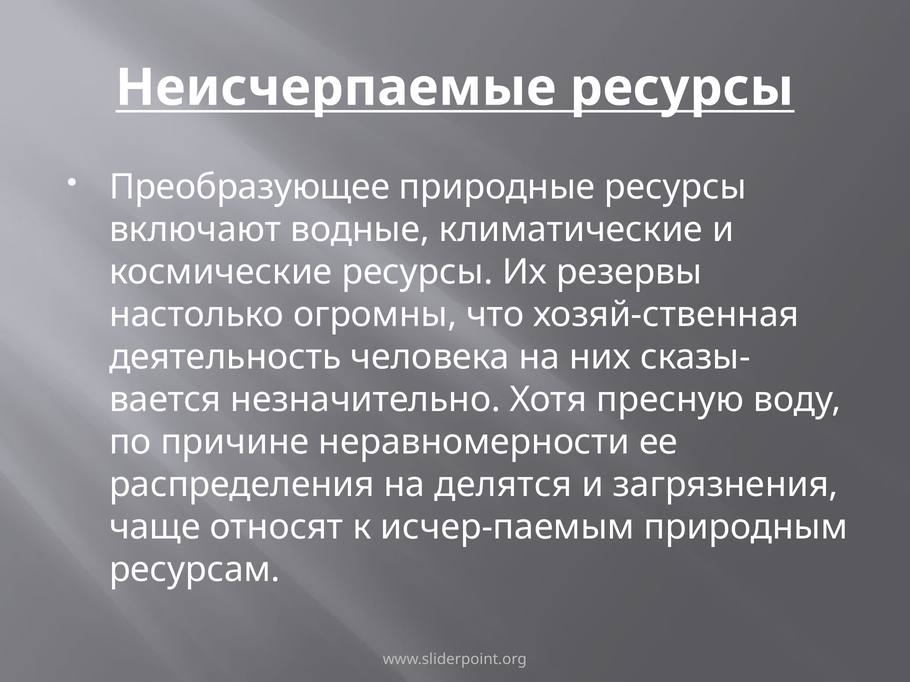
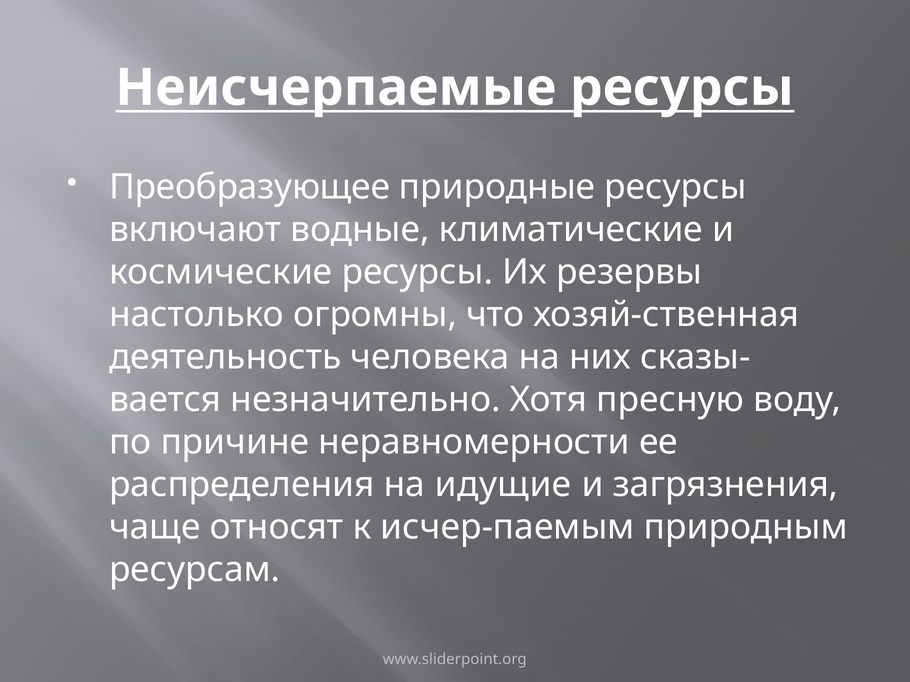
делятся: делятся -> идущие (503, 485)
